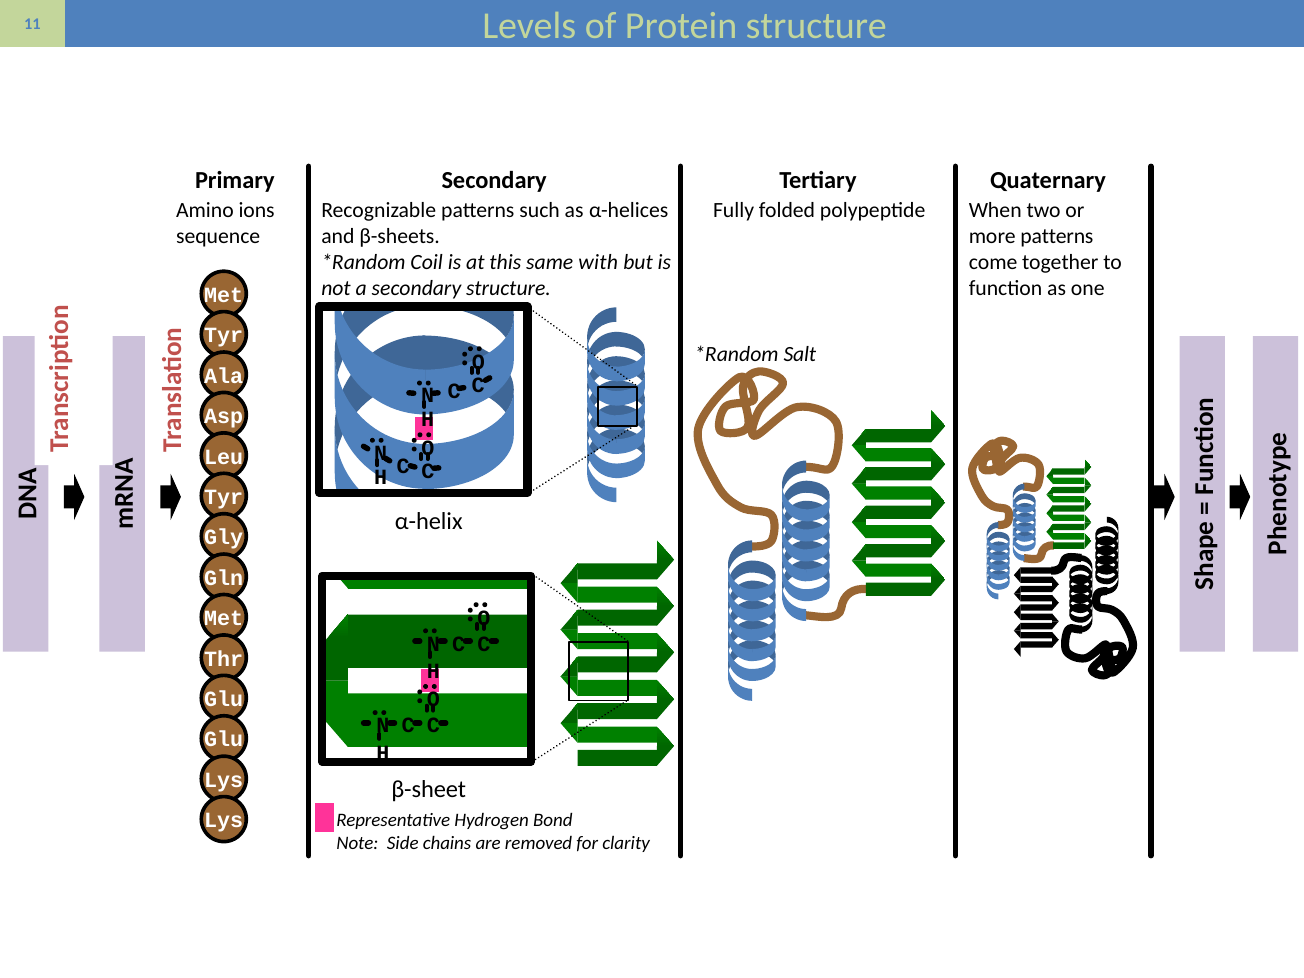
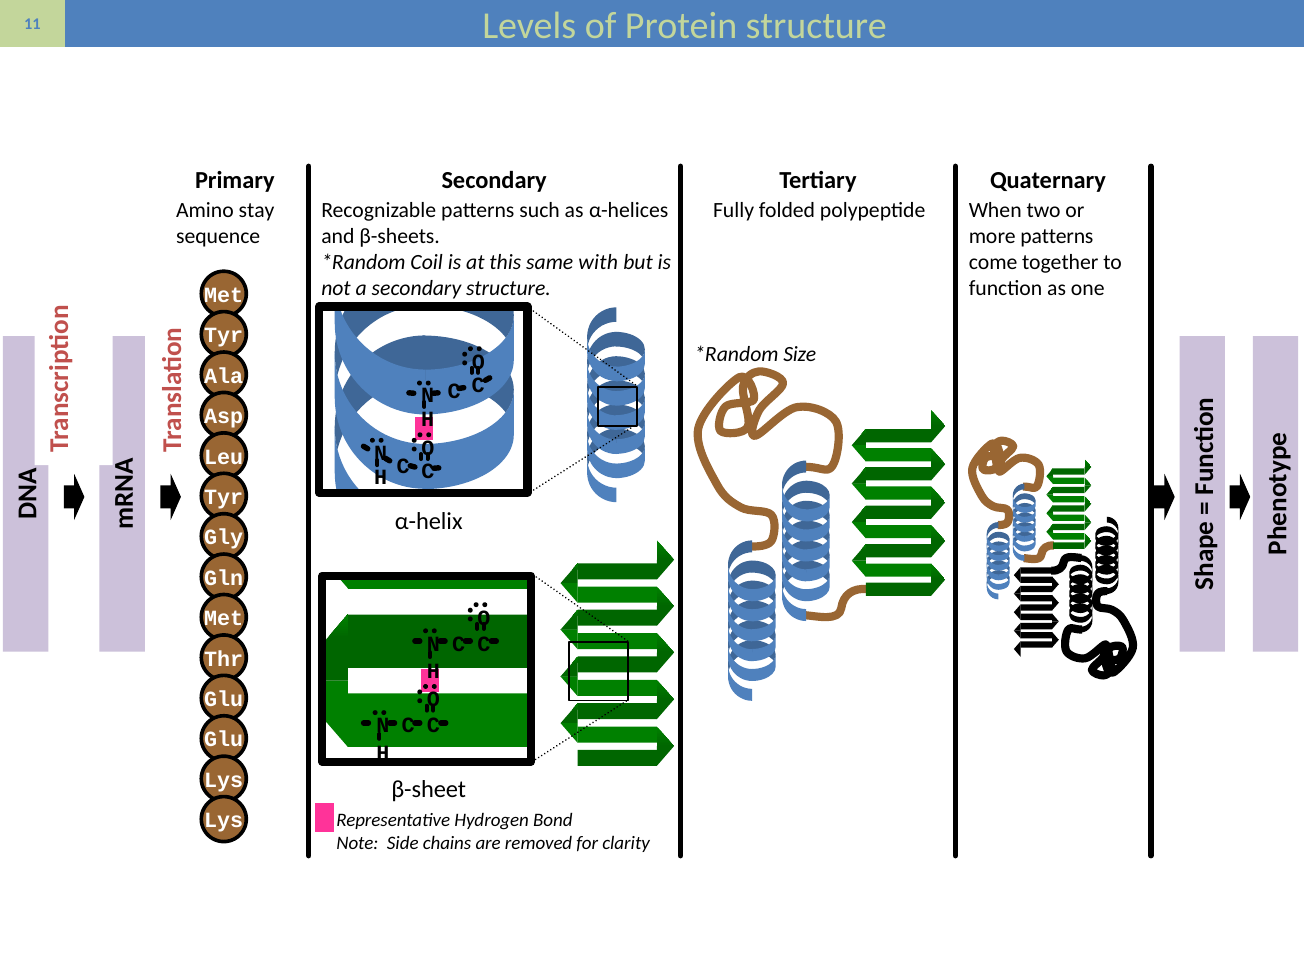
ions: ions -> stay (257, 210)
Salt: Salt -> Size (800, 355)
